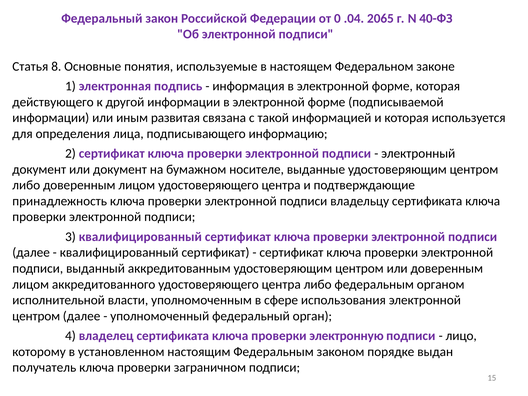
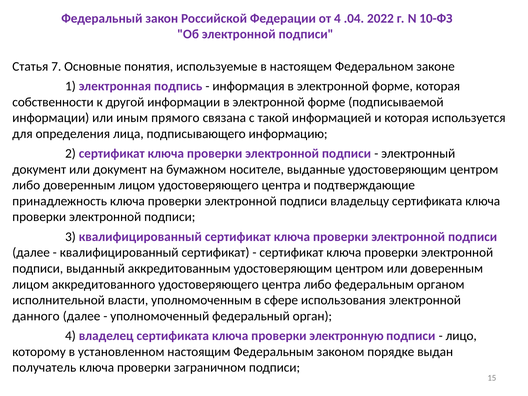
от 0: 0 -> 4 (337, 18)
2065: 2065 -> 2022 (380, 18)
40-ФЗ: 40-ФЗ -> 10-ФЗ (436, 18)
8: 8 -> 7 (56, 66)
действующего: действующего -> собственности (53, 102)
развитая: развитая -> прямого (175, 118)
центром: центром -> данного (36, 316)
